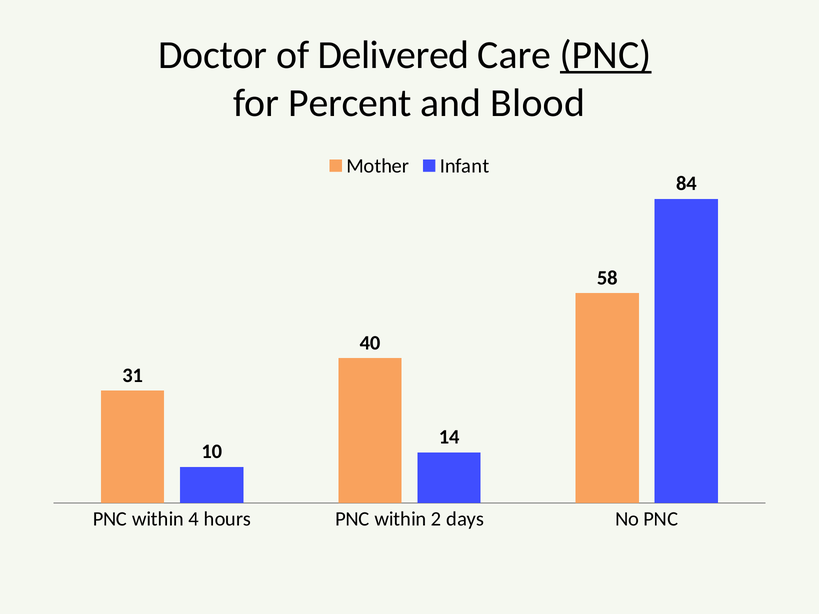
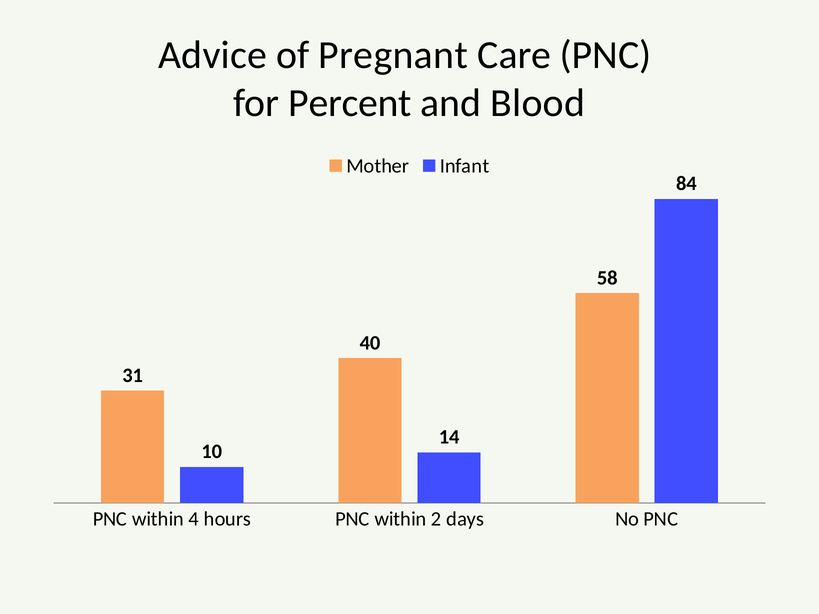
Doctor: Doctor -> Advice (213, 55)
Delivered: Delivered -> Pregnant (393, 55)
PNC underline: present -> none (606, 55)
